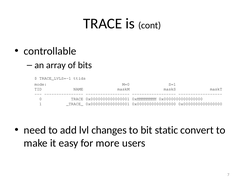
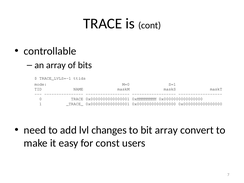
bit static: static -> array (166, 130)
more: more -> const (108, 143)
